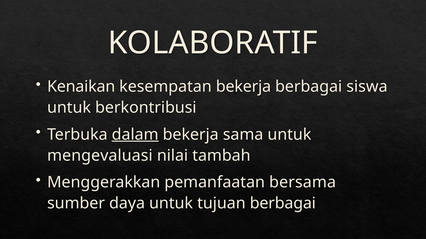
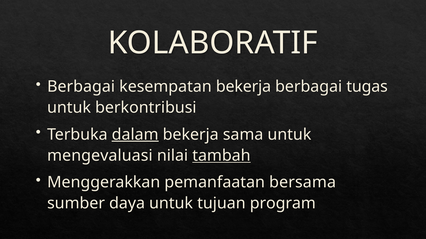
Kenaikan: Kenaikan -> Berbagai (81, 87)
siswa: siswa -> tugas (367, 87)
tambah underline: none -> present (221, 156)
tujuan berbagai: berbagai -> program (283, 204)
